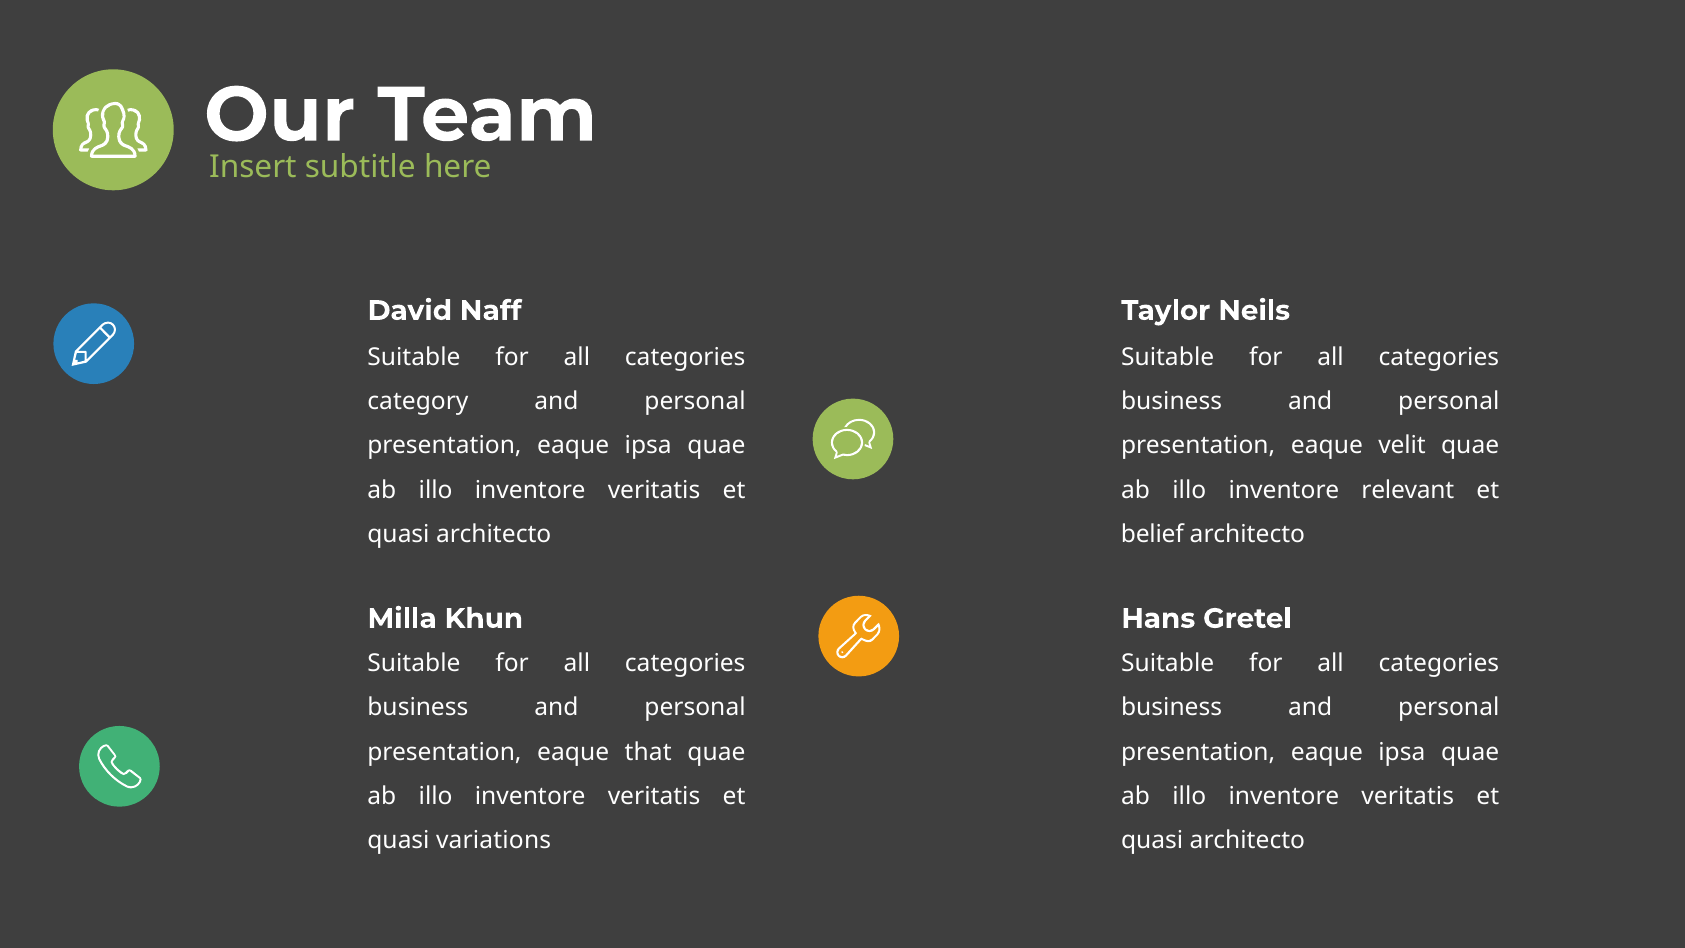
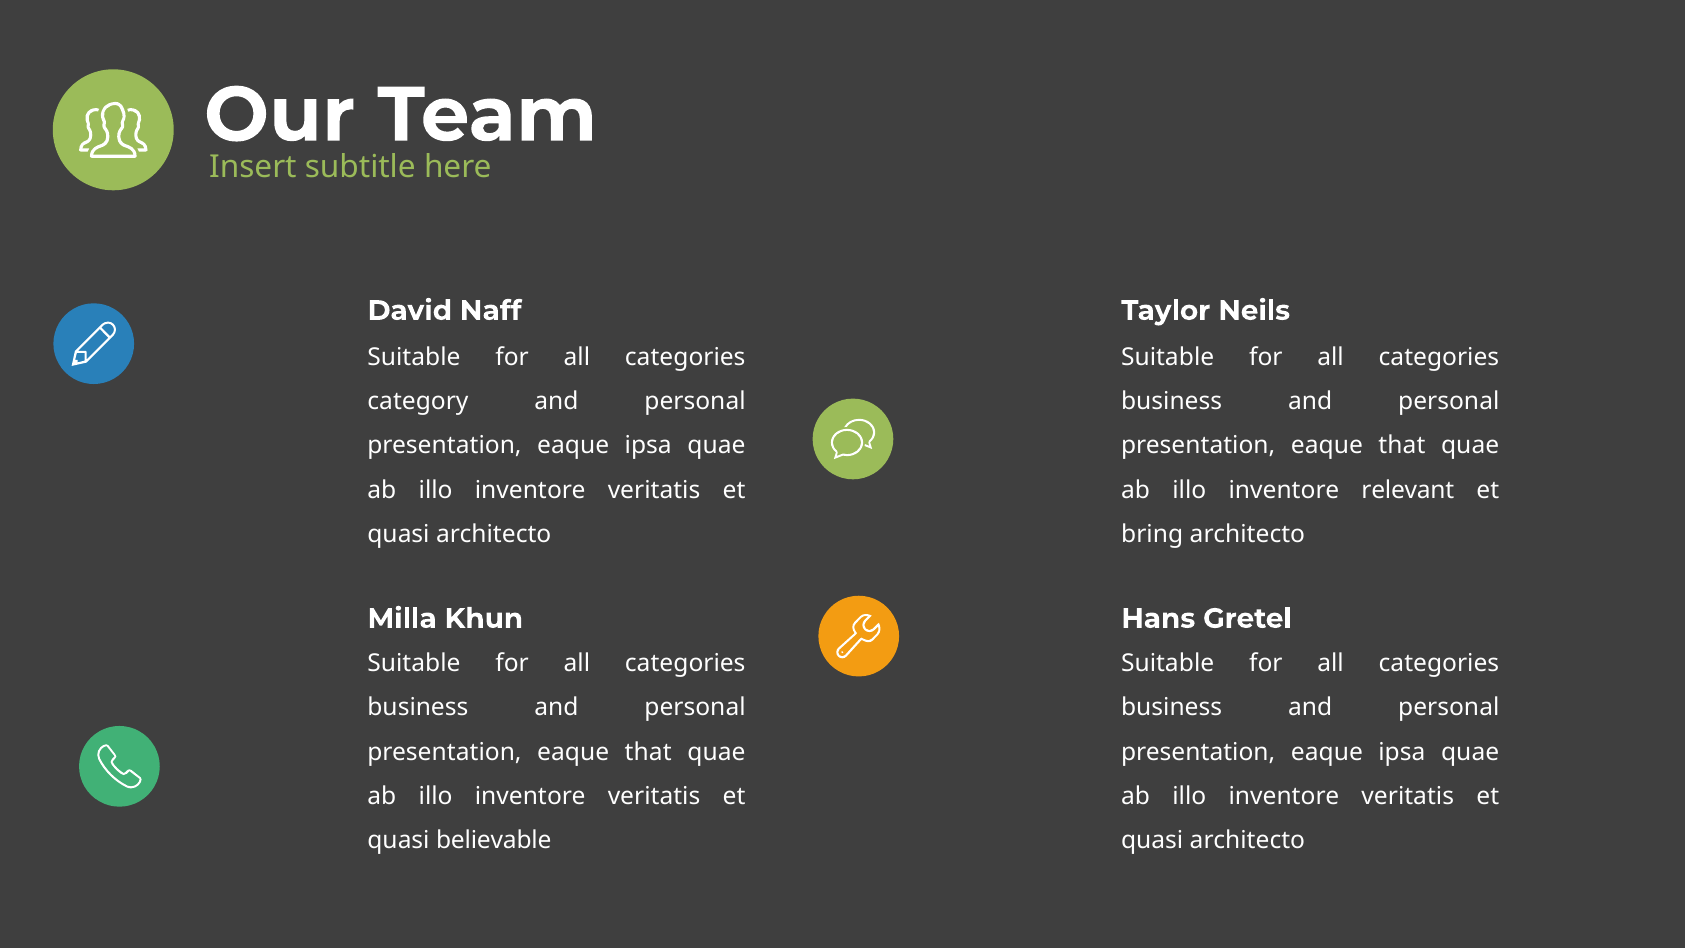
velit: velit -> that (1402, 446)
belief: belief -> bring (1152, 534)
variations: variations -> believable (494, 840)
